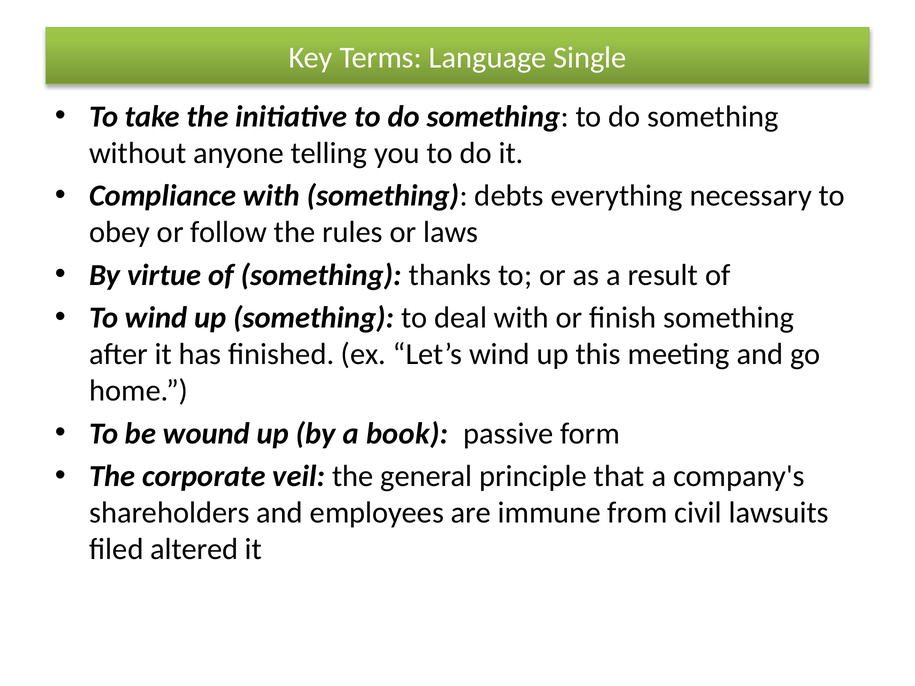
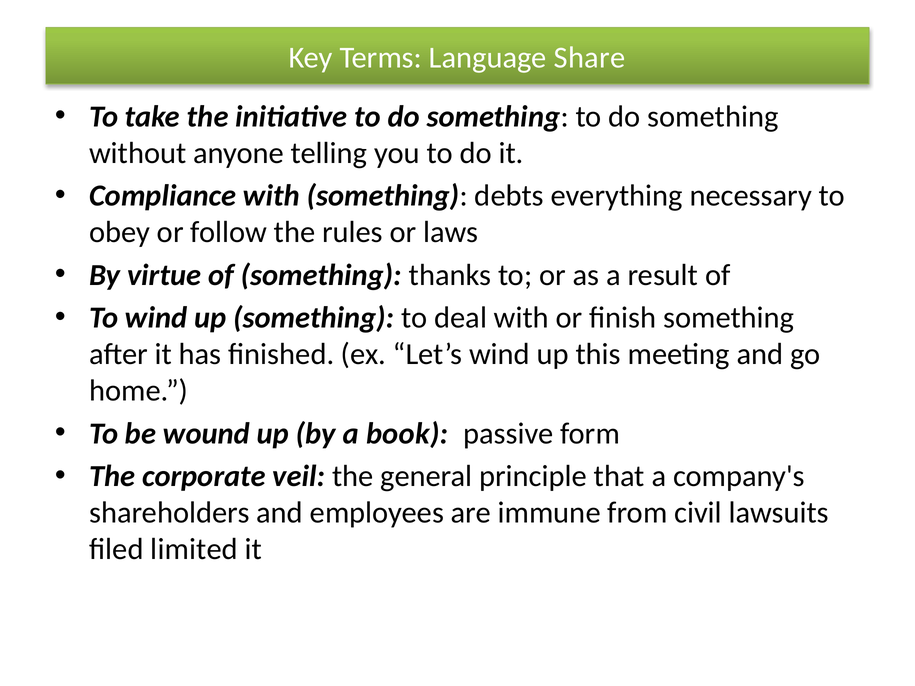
Single: Single -> Share (590, 58)
altered: altered -> limited (194, 550)
